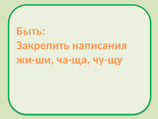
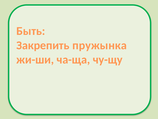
написания: написания -> пружынка (100, 45)
